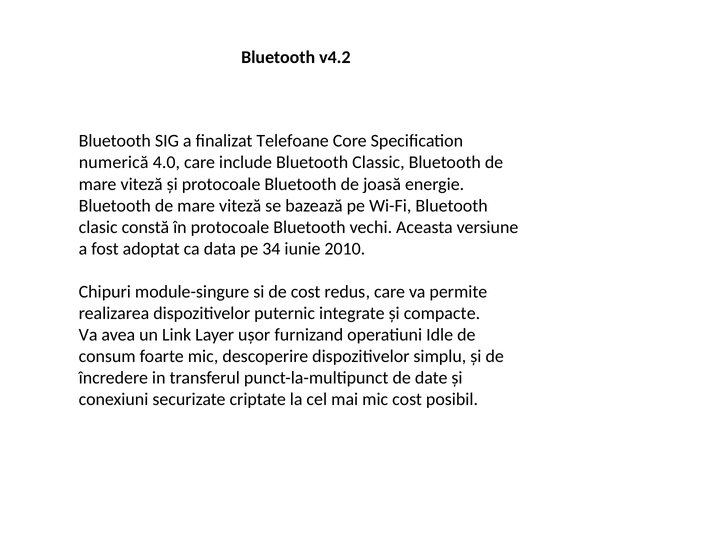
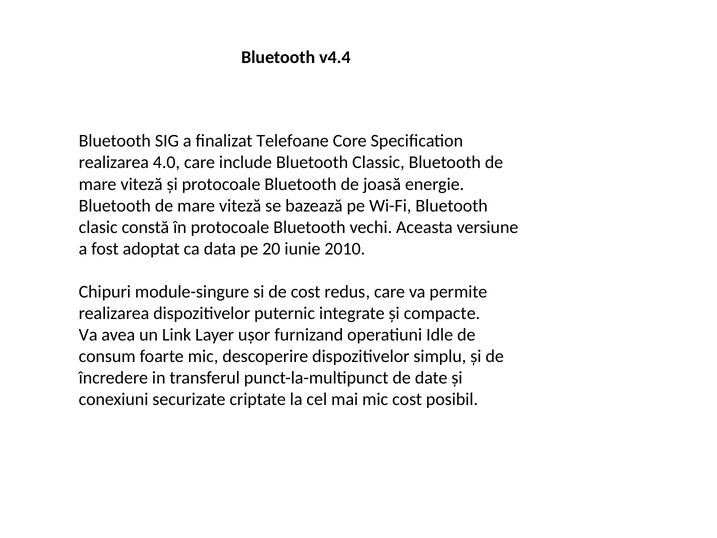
v4.2: v4.2 -> v4.4 (335, 57)
numerică: numerică -> realizarea (114, 162)
34: 34 -> 20 (271, 249)
